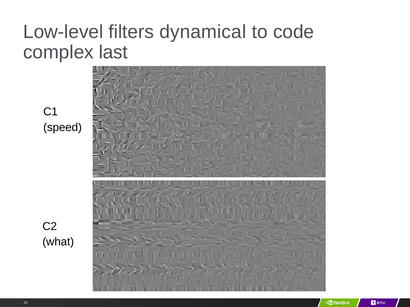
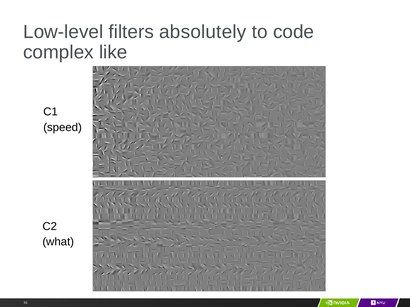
dynamical: dynamical -> absolutely (203, 32)
last: last -> like (113, 52)
